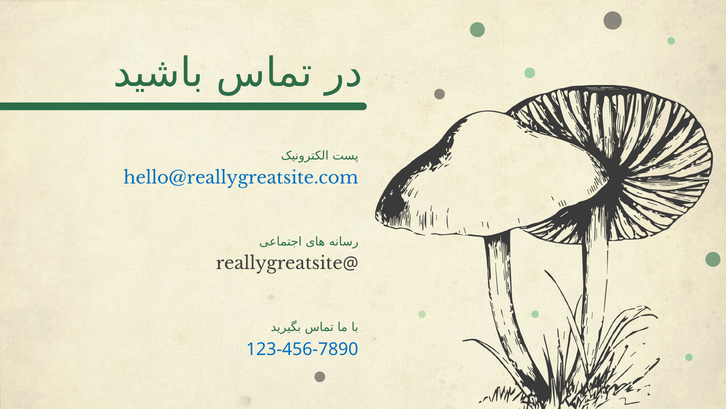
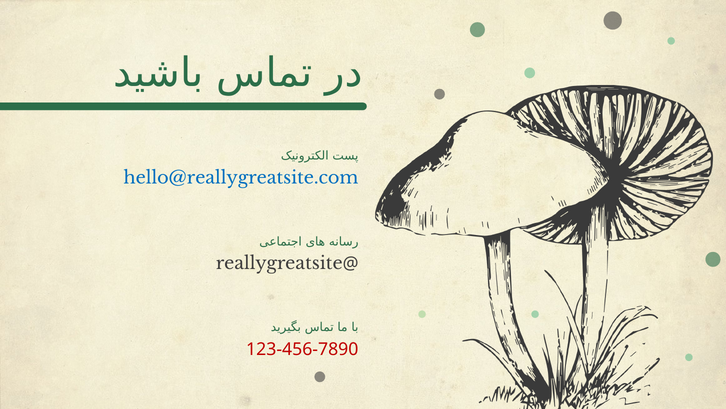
123-456-7890 colour: blue -> red (302, 349)
